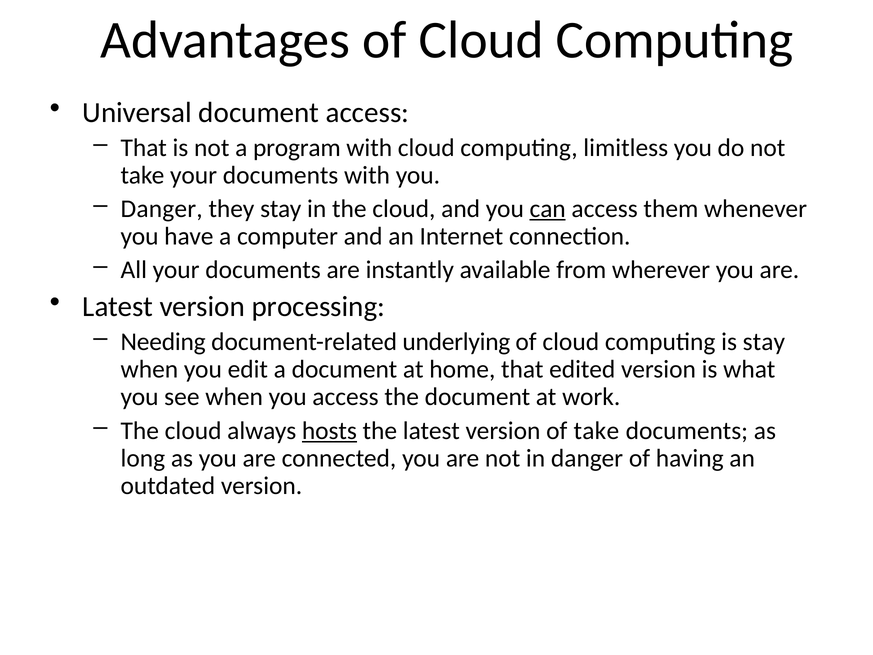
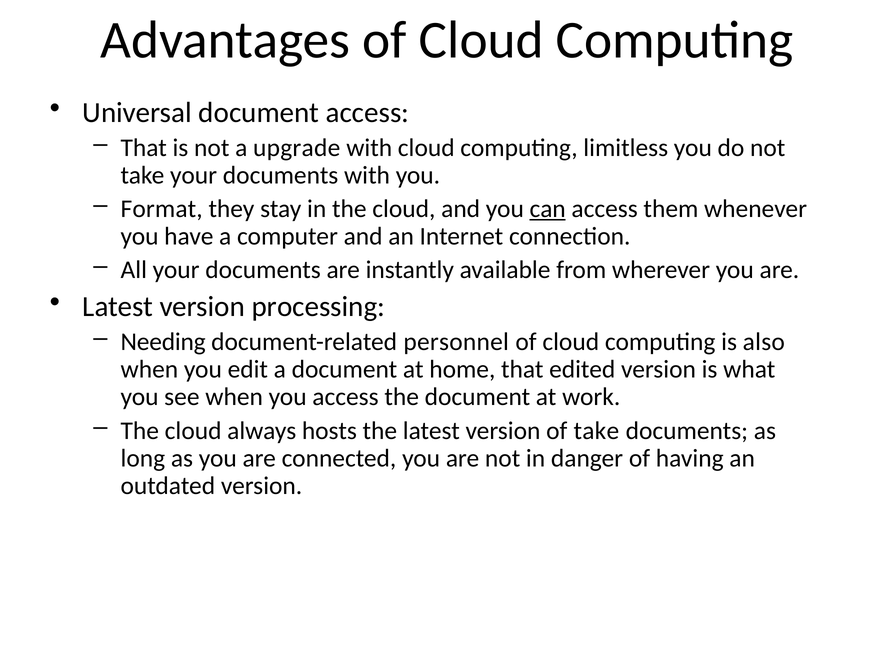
program: program -> upgrade (297, 148)
Danger: Danger -> Format (162, 209)
underlying: underlying -> personnel (456, 342)
is stay: stay -> also (764, 342)
hosts underline: present -> none (329, 430)
